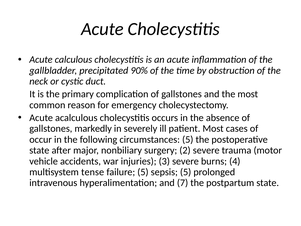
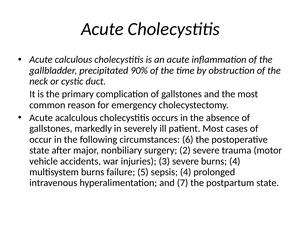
circumstances 5: 5 -> 6 (188, 139)
multisystem tense: tense -> burns (93, 172)
sepsis 5: 5 -> 4 (186, 172)
